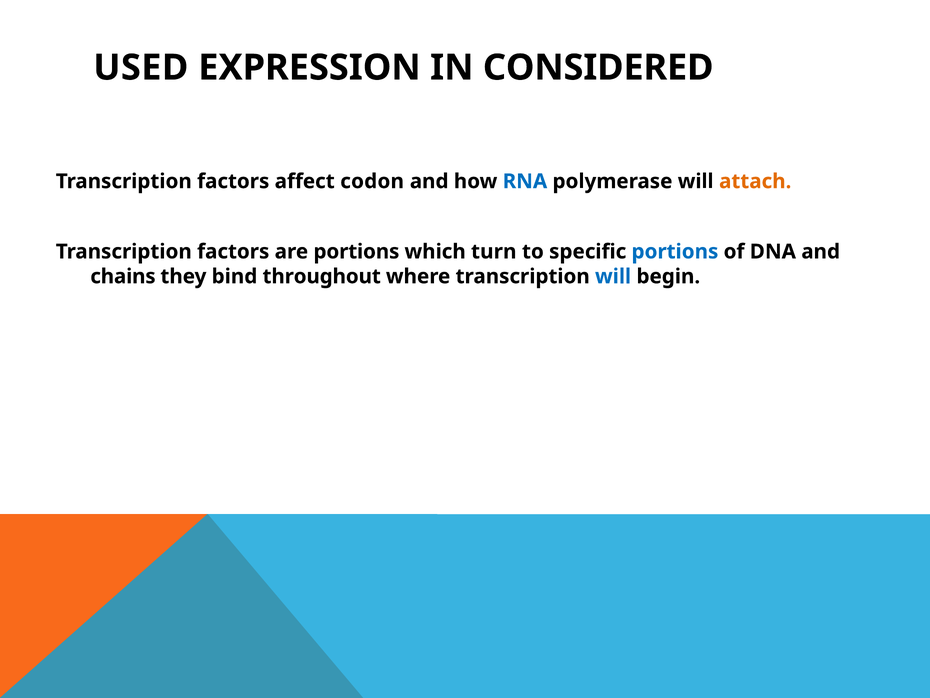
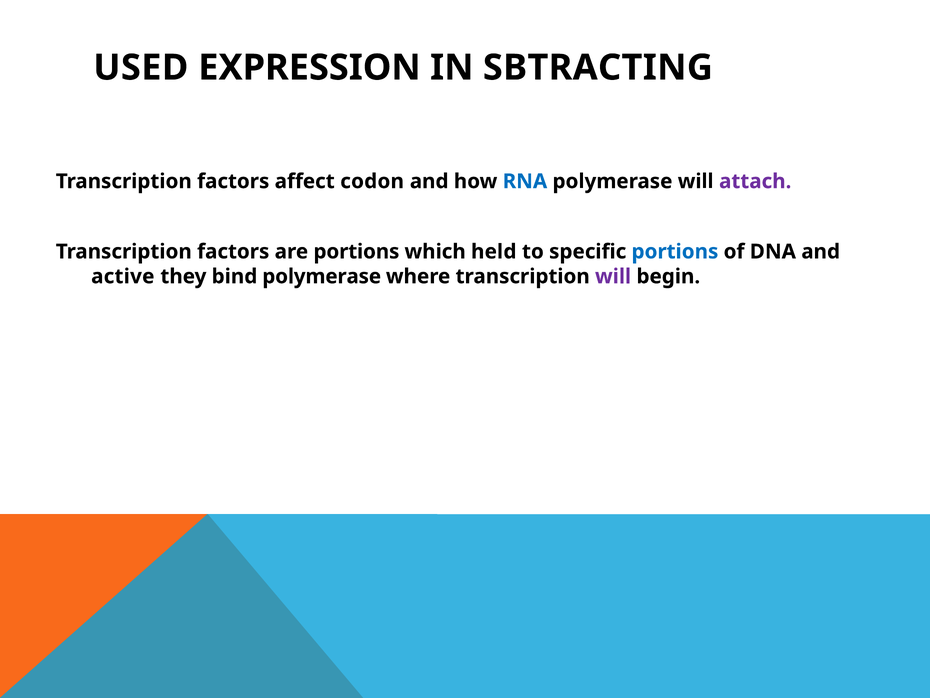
CONSIDERED: CONSIDERED -> SBTRACTING (598, 68)
attach colour: orange -> purple (755, 181)
turn: turn -> held (494, 251)
chains: chains -> active (123, 276)
bind throughout: throughout -> polymerase (322, 276)
will colour: blue -> purple (613, 276)
